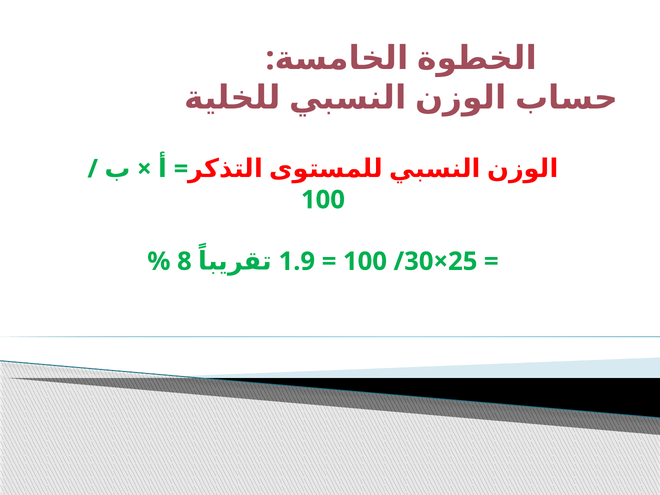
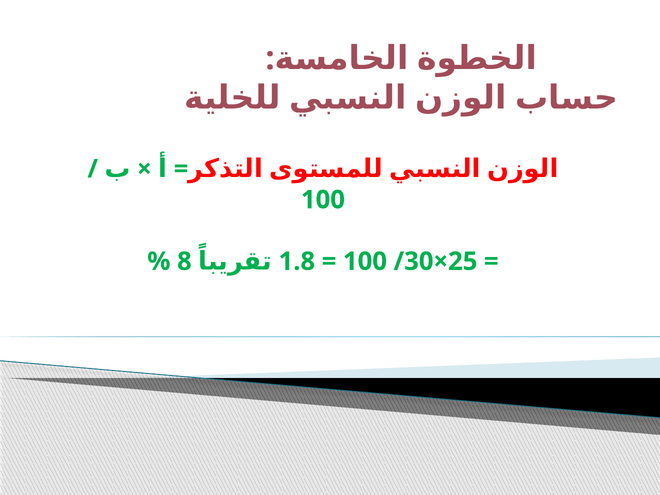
1.9: 1.9 -> 1.8 (297, 261)
